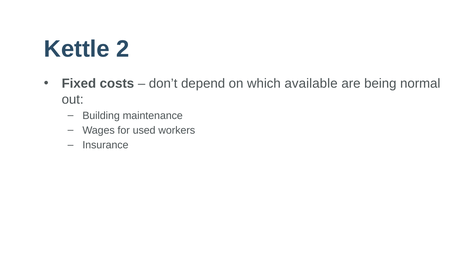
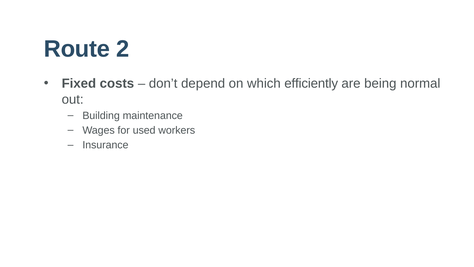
Kettle: Kettle -> Route (77, 49)
available: available -> efficiently (311, 84)
